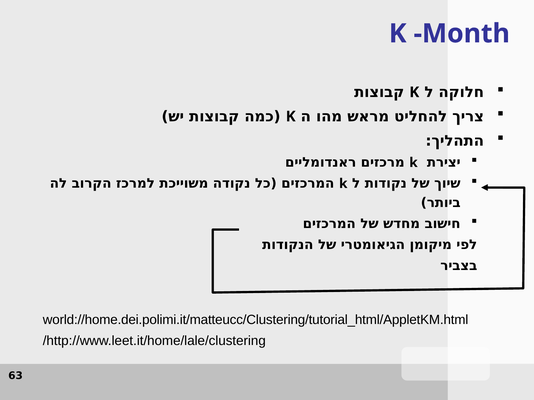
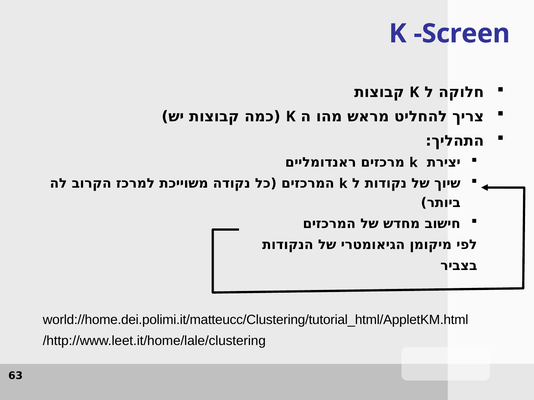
Month: Month -> Screen (462, 34)
